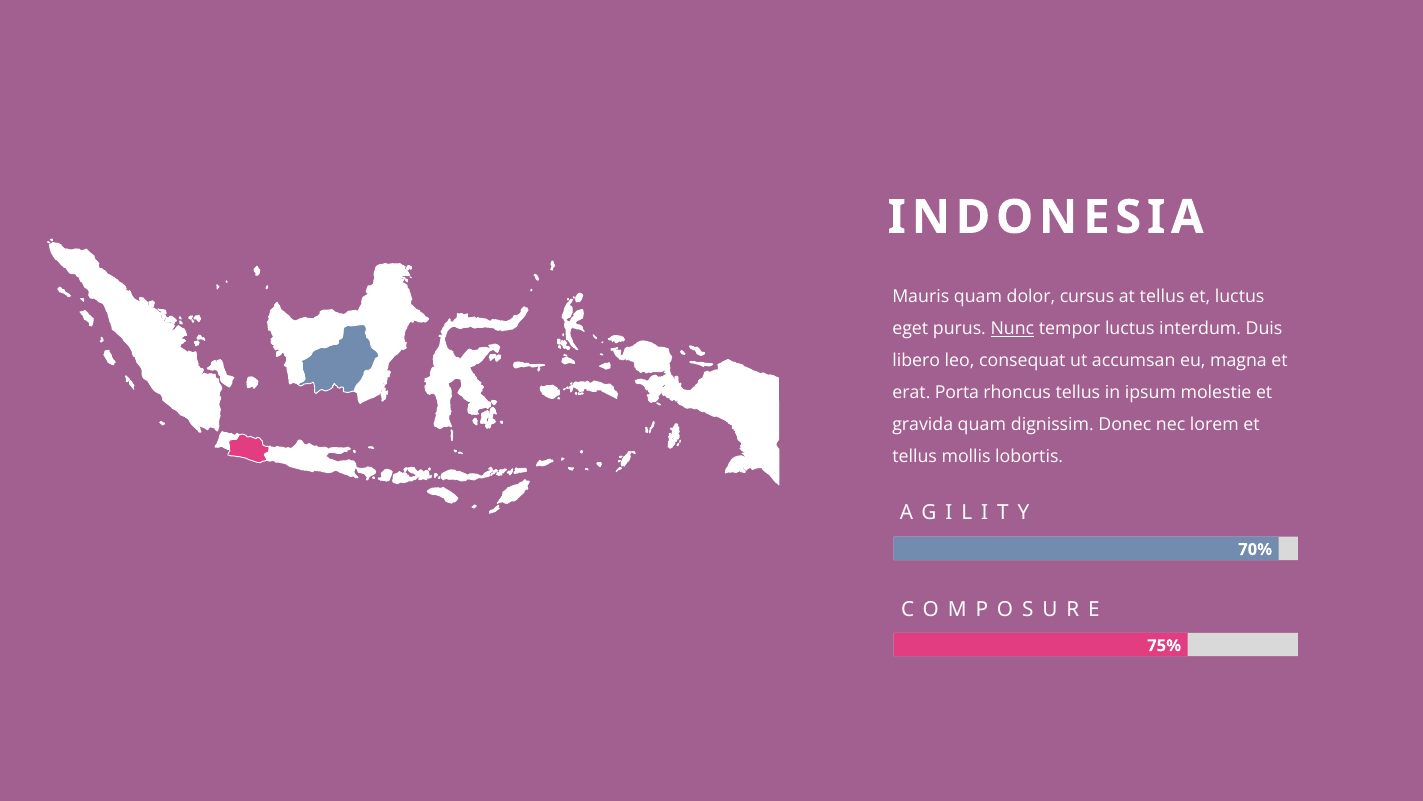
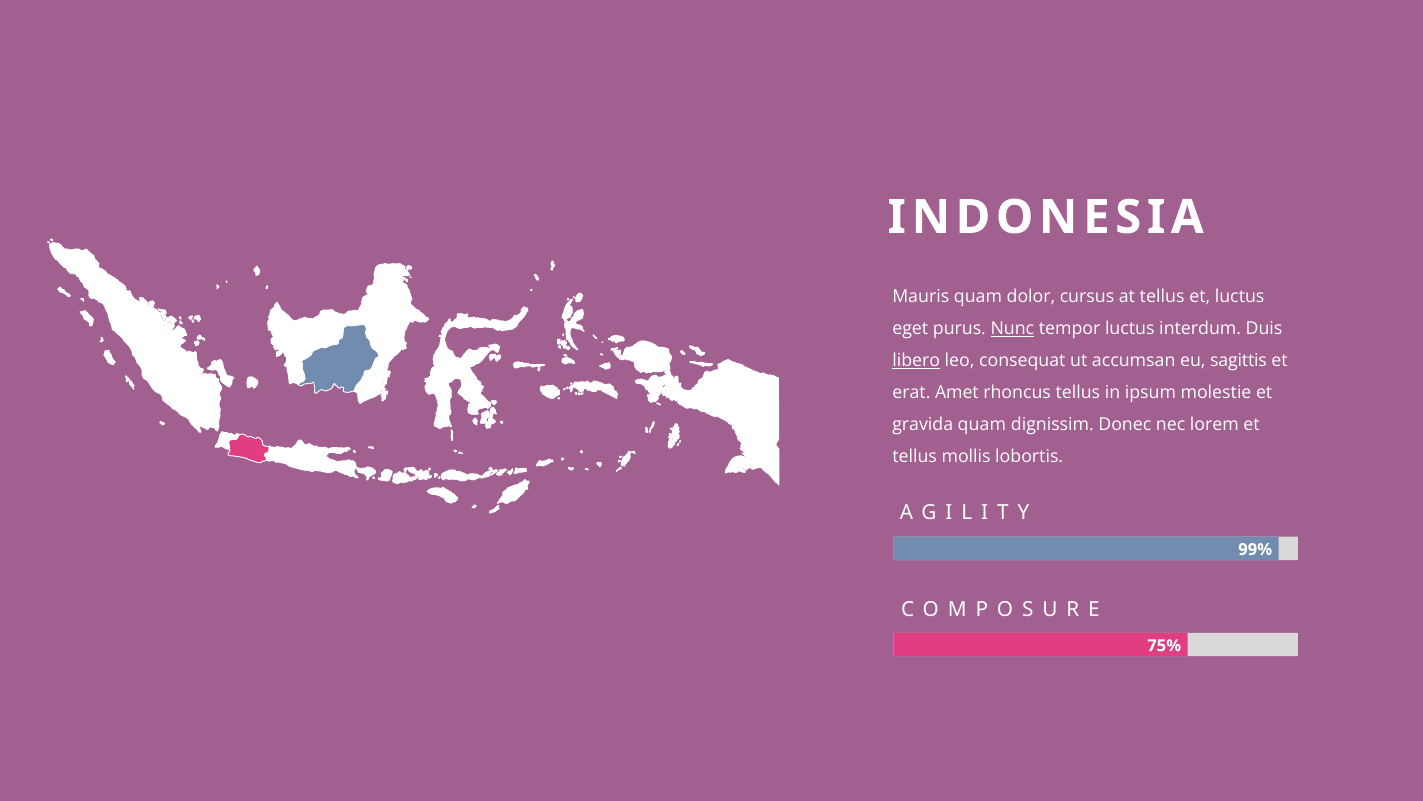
libero underline: none -> present (916, 360)
magna: magna -> sagittis (1239, 360)
Porta: Porta -> Amet (957, 392)
70%: 70% -> 99% (1255, 549)
